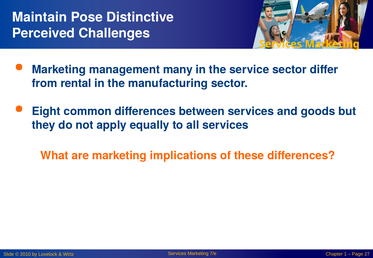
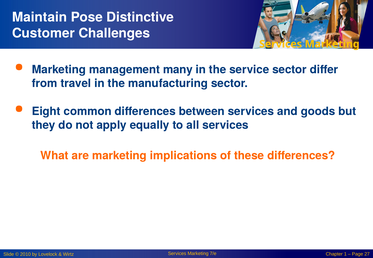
Perceived: Perceived -> Customer (43, 33)
rental: rental -> travel (76, 83)
